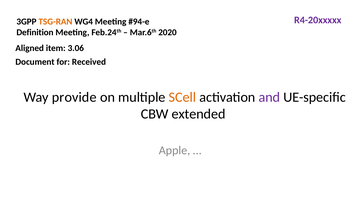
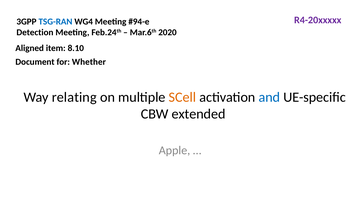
TSG-RAN colour: orange -> blue (55, 22)
Definition: Definition -> Detection (35, 32)
3.06: 3.06 -> 8.10 (76, 48)
Received: Received -> Whether (89, 62)
provide: provide -> relating (74, 97)
and colour: purple -> blue (269, 97)
